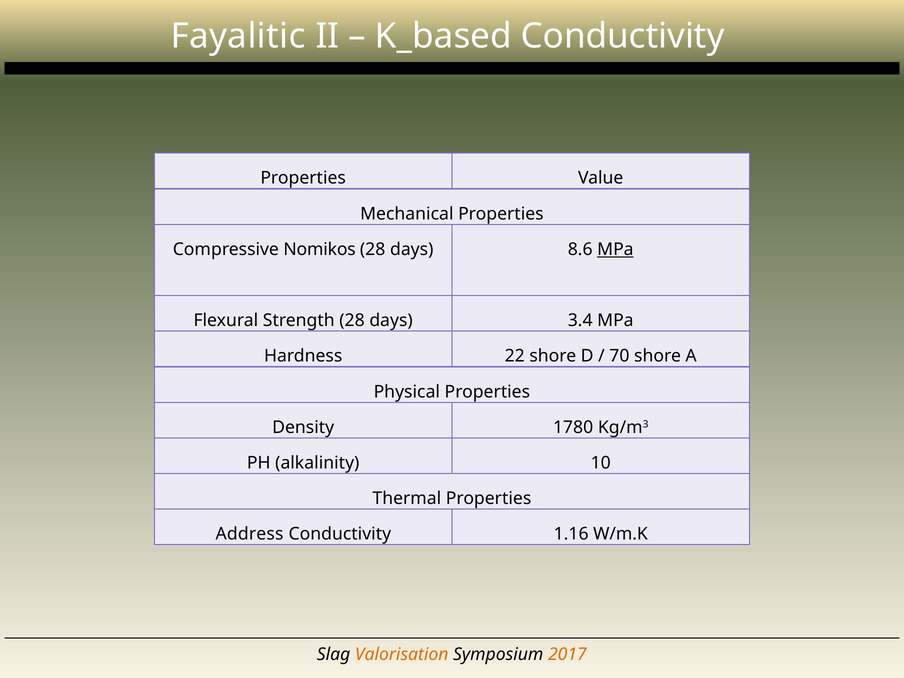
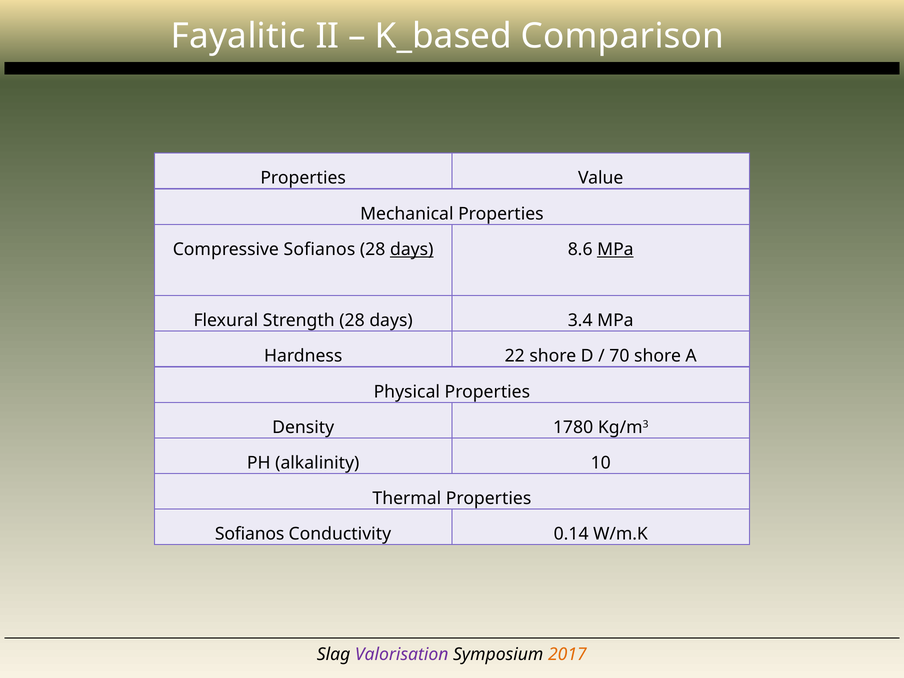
K_based Conductivity: Conductivity -> Comparison (623, 36)
Compressive Nomikos: Nomikos -> Sofianos (319, 249)
days underline: none -> present (412, 249)
Address: Address -> Sofianos (250, 534)
1.16: 1.16 -> 0.14 (571, 534)
Valorisation colour: orange -> purple (402, 655)
